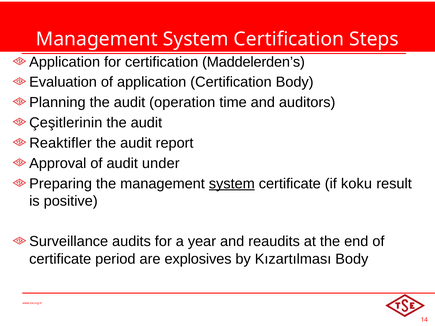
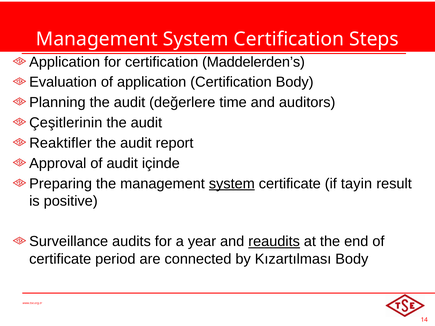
operation: operation -> değerlere (182, 103)
under: under -> içinde (161, 163)
koku: koku -> tayin (357, 184)
reaudits underline: none -> present (274, 242)
explosives: explosives -> connected (198, 259)
